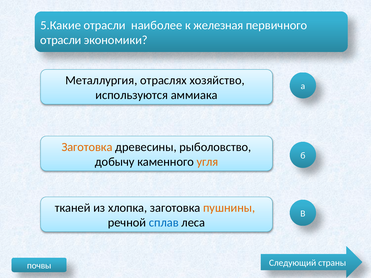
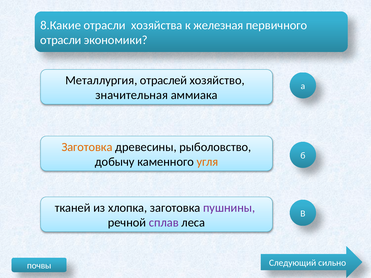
5.Какие: 5.Какие -> 8.Какие (61, 25)
наиболее: наиболее -> хозяйства (157, 25)
отраслях: отраслях -> отраслей (164, 80)
используются: используются -> значительная (132, 95)
пушнины colour: orange -> purple (229, 208)
сплав colour: blue -> purple (164, 223)
страны: страны -> сильно (332, 263)
